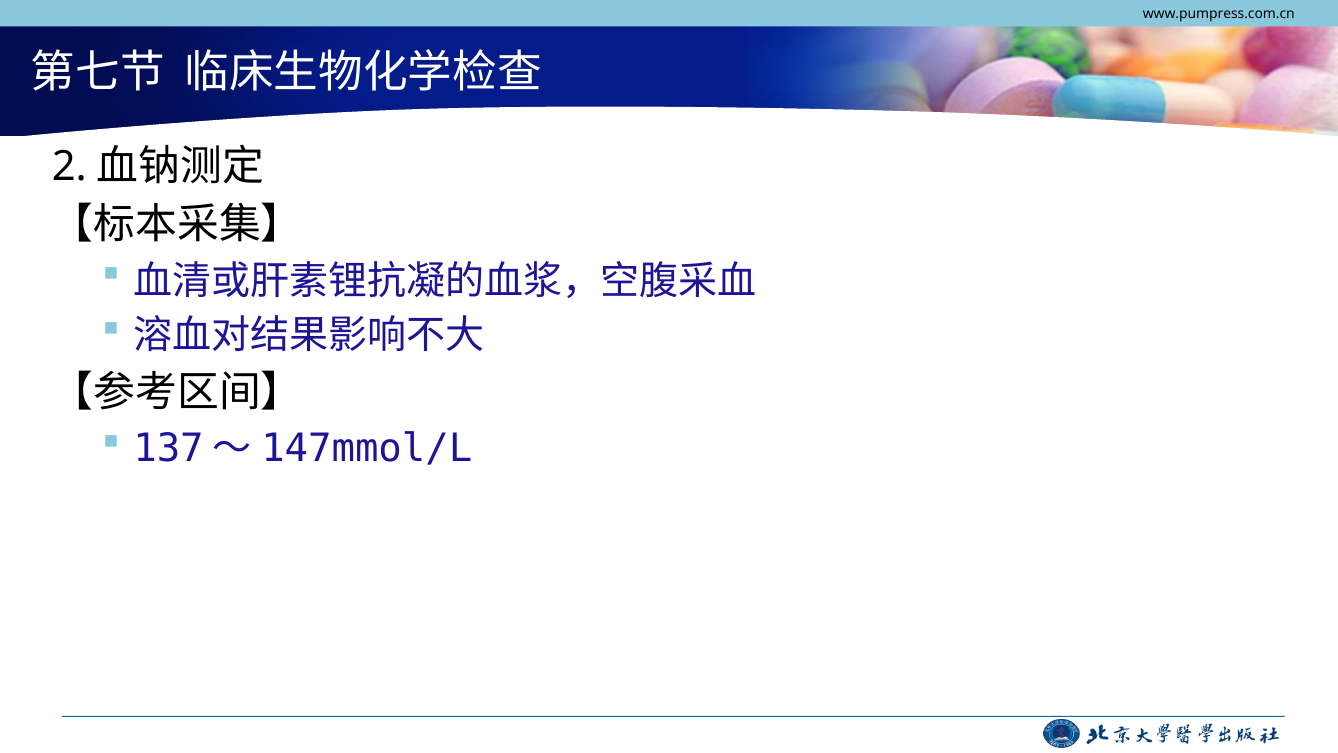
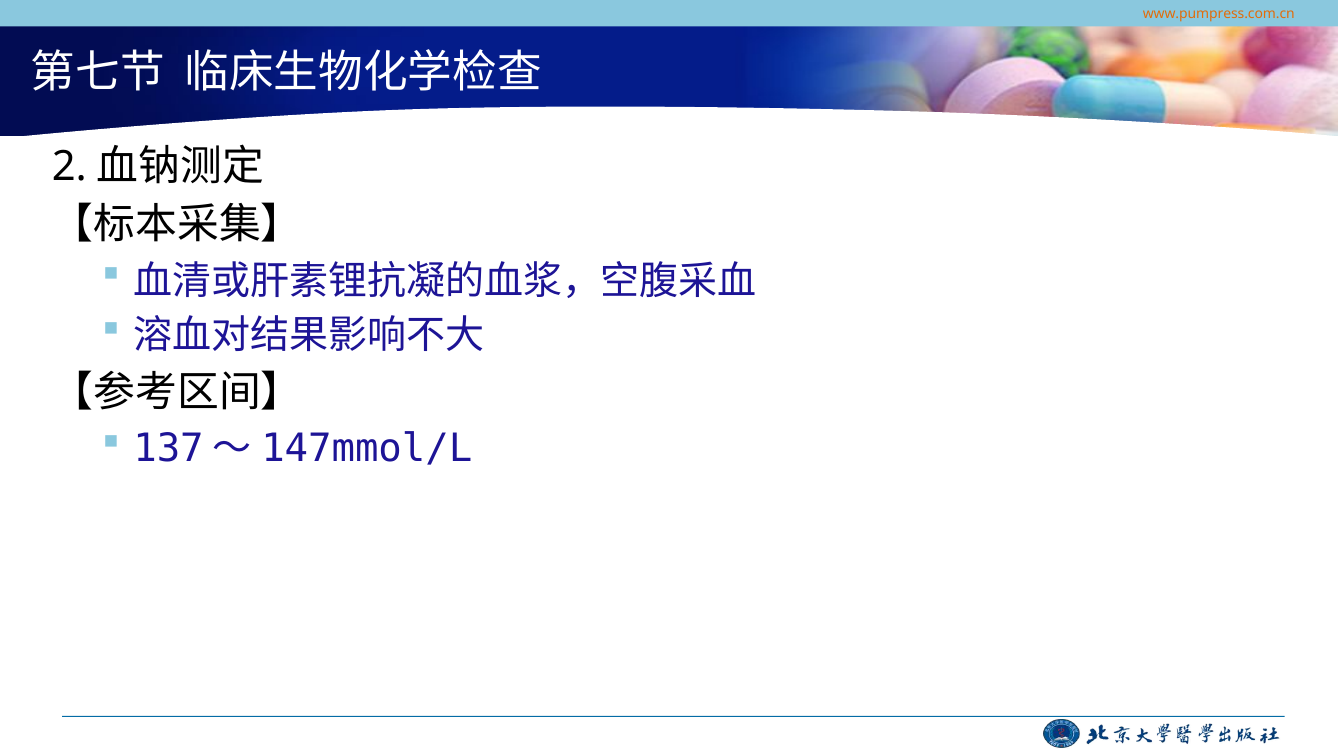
www.pumpress.com.cn colour: black -> orange (1219, 14)
